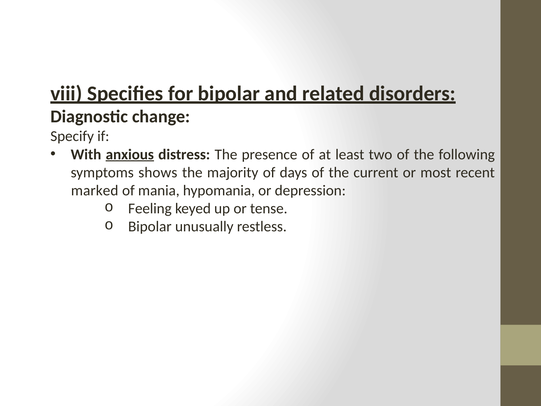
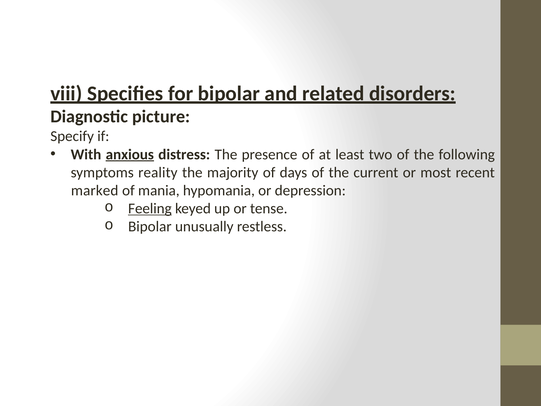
change: change -> picture (161, 117)
shows: shows -> reality (158, 172)
Feeling underline: none -> present (150, 208)
